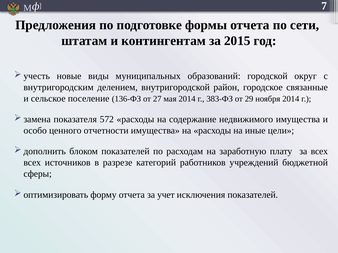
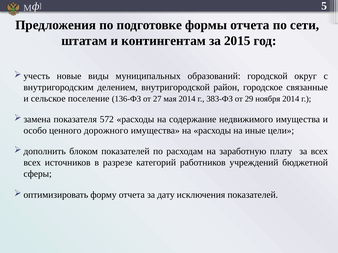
7: 7 -> 5 (324, 6)
отчетности: отчетности -> дорожного (106, 131)
учет: учет -> дату (166, 195)
